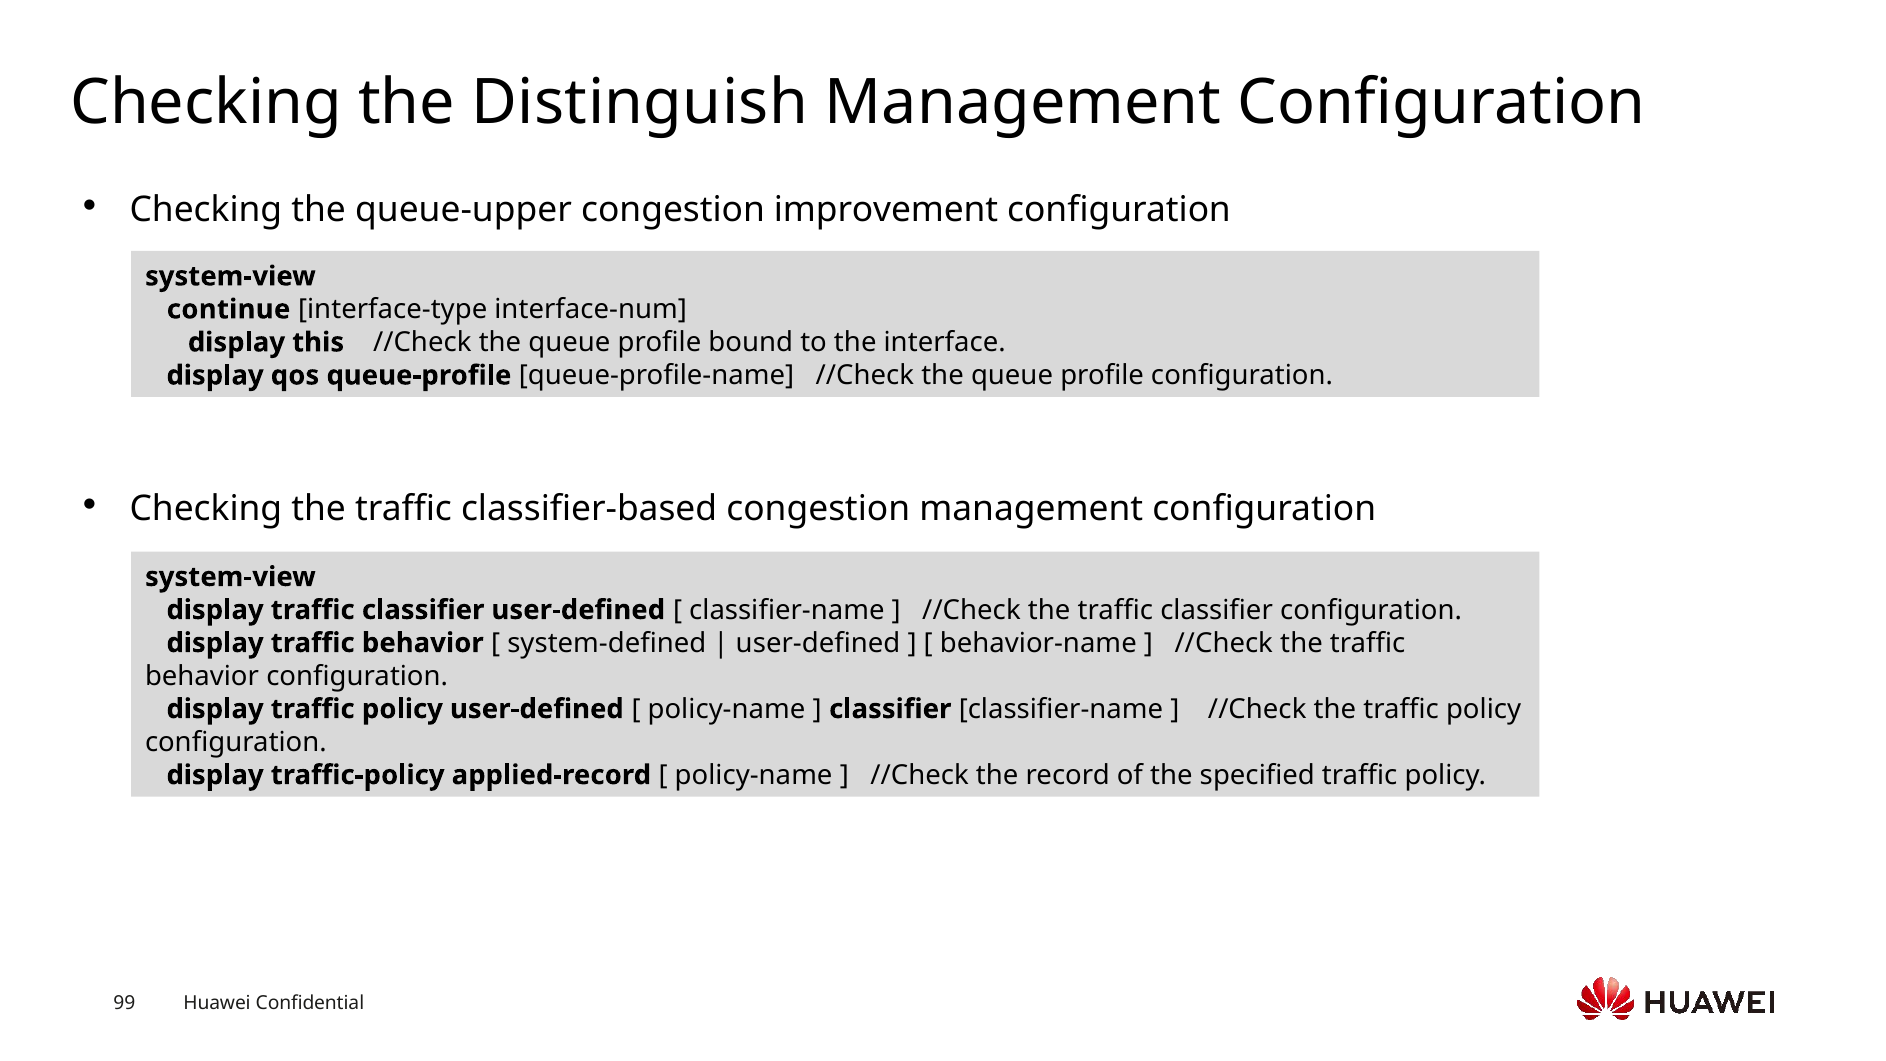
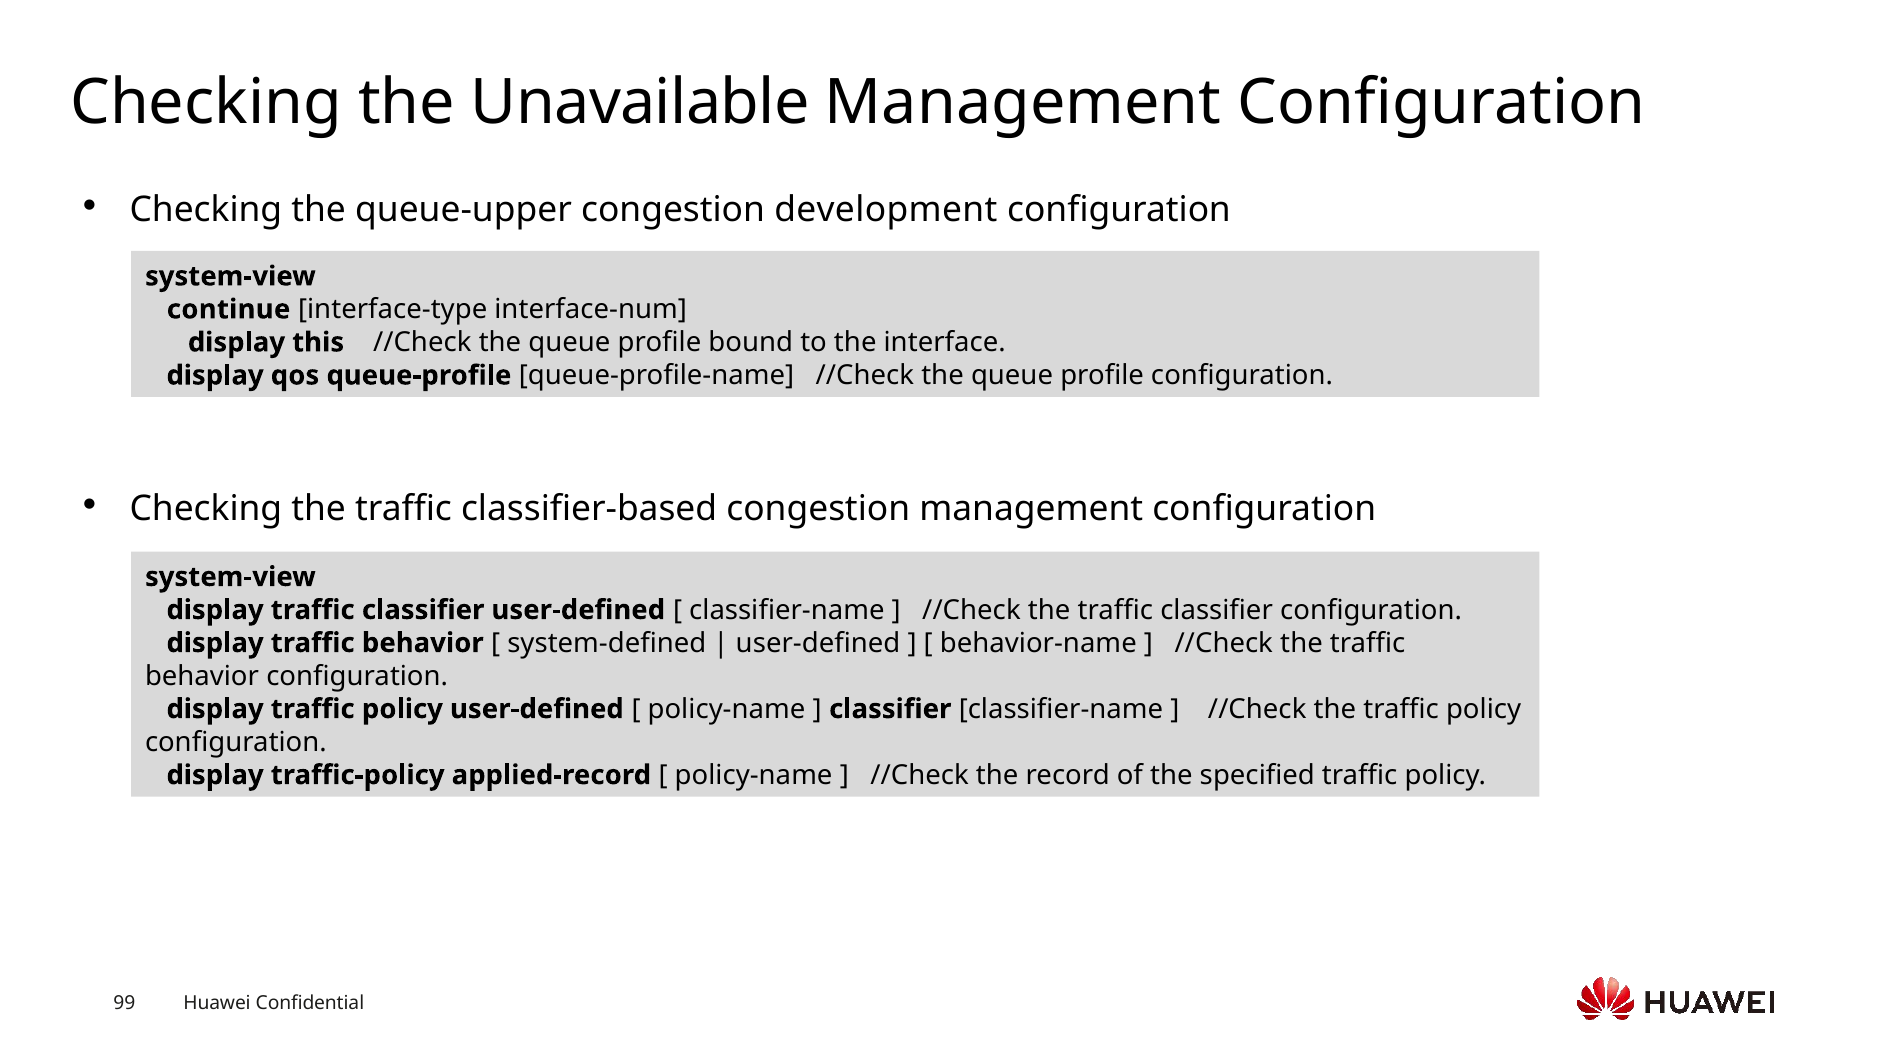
Distinguish: Distinguish -> Unavailable (640, 103)
improvement: improvement -> development (886, 210)
